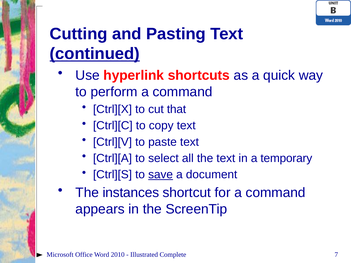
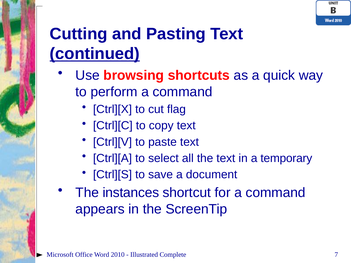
hyperlink: hyperlink -> browsing (134, 75)
that: that -> flag (176, 109)
save underline: present -> none (161, 175)
